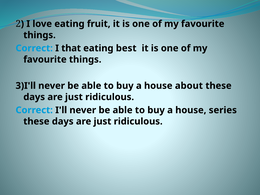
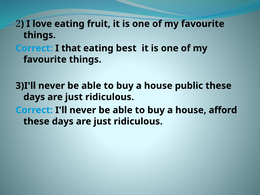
about: about -> public (189, 86)
series: series -> afford (223, 110)
